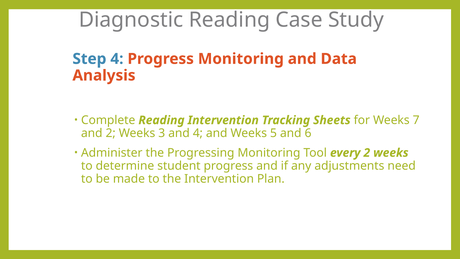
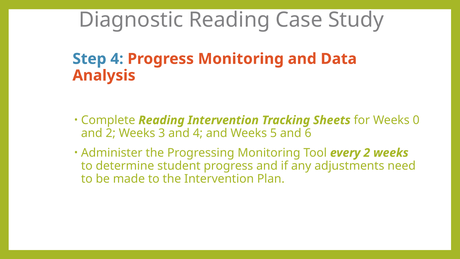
7: 7 -> 0 (416, 120)
